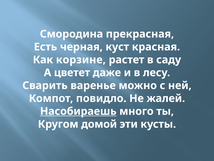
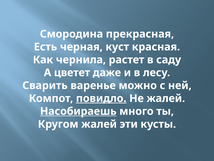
корзине: корзине -> чернила (81, 60)
повидло underline: none -> present (101, 98)
Кругом домой: домой -> жалей (99, 124)
